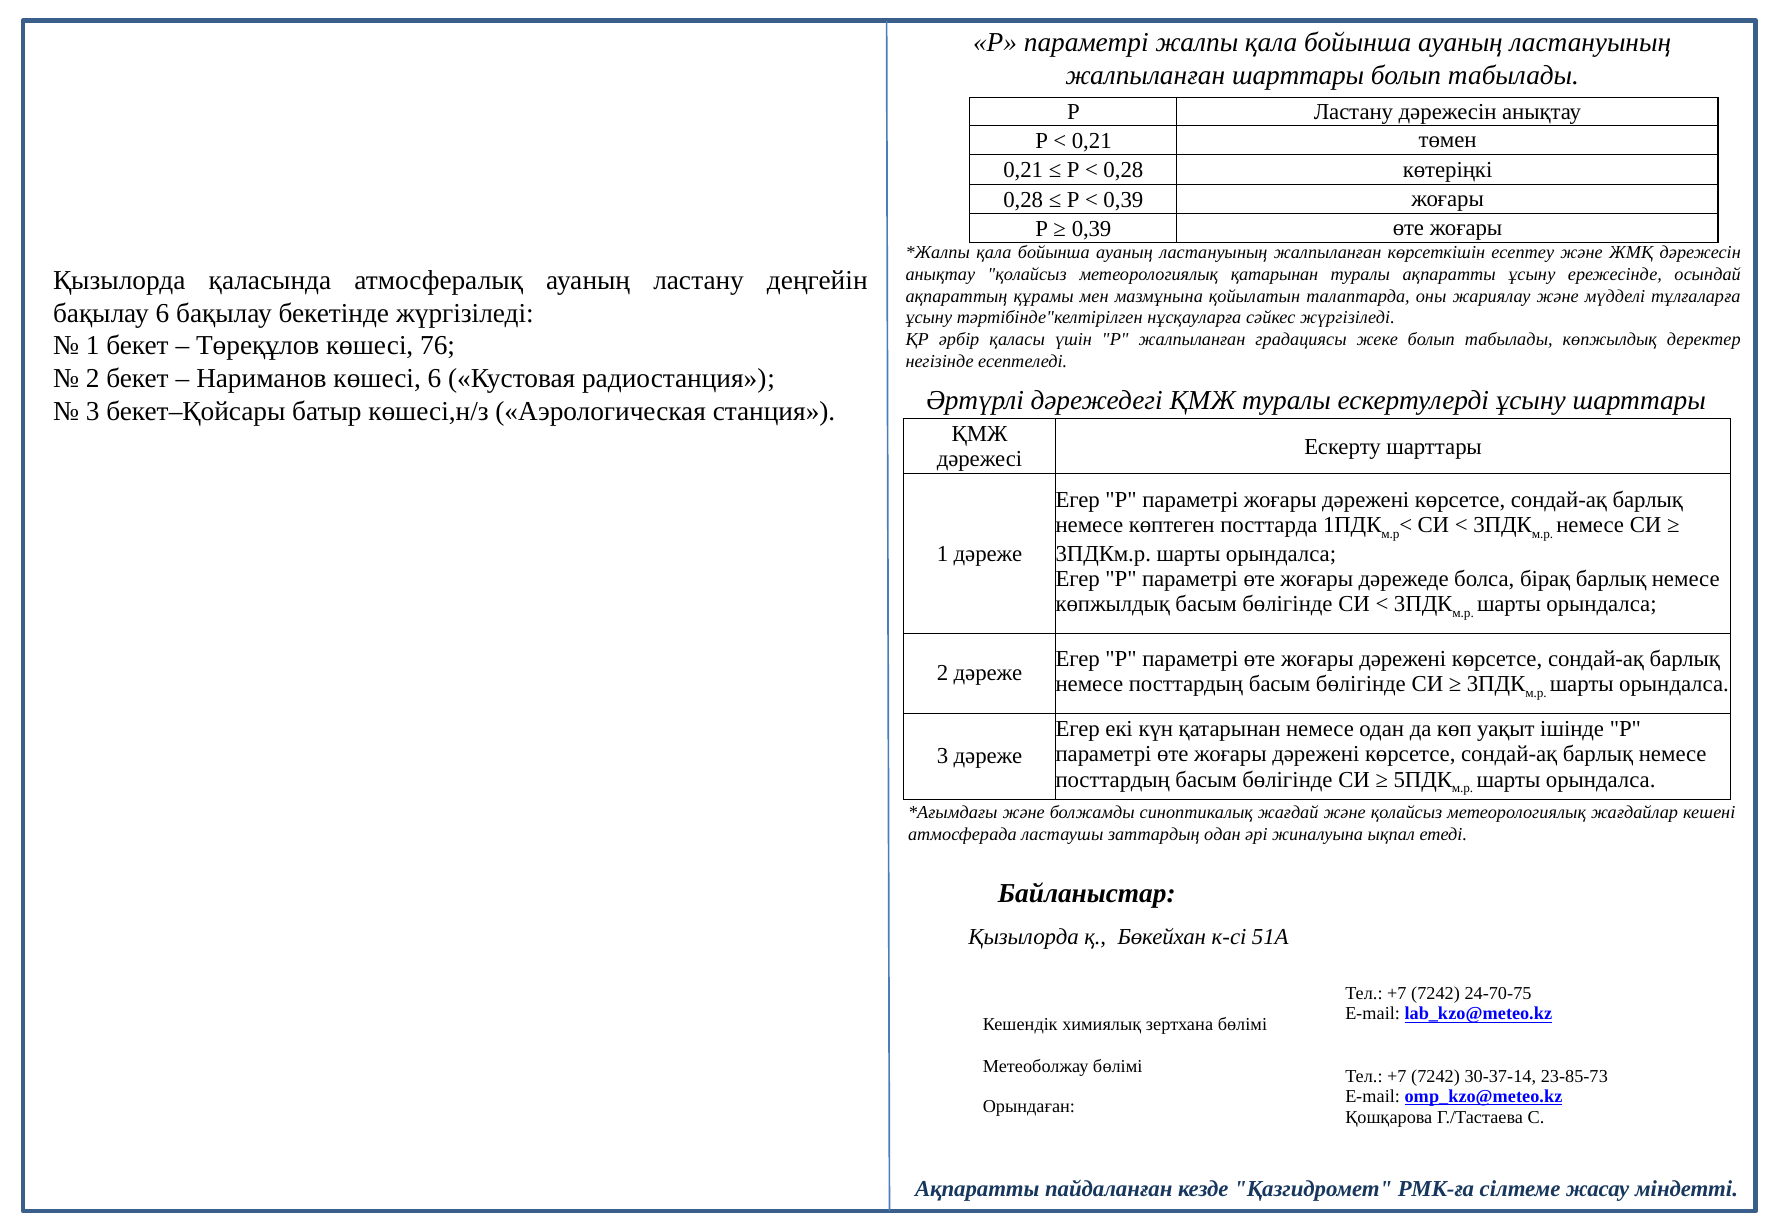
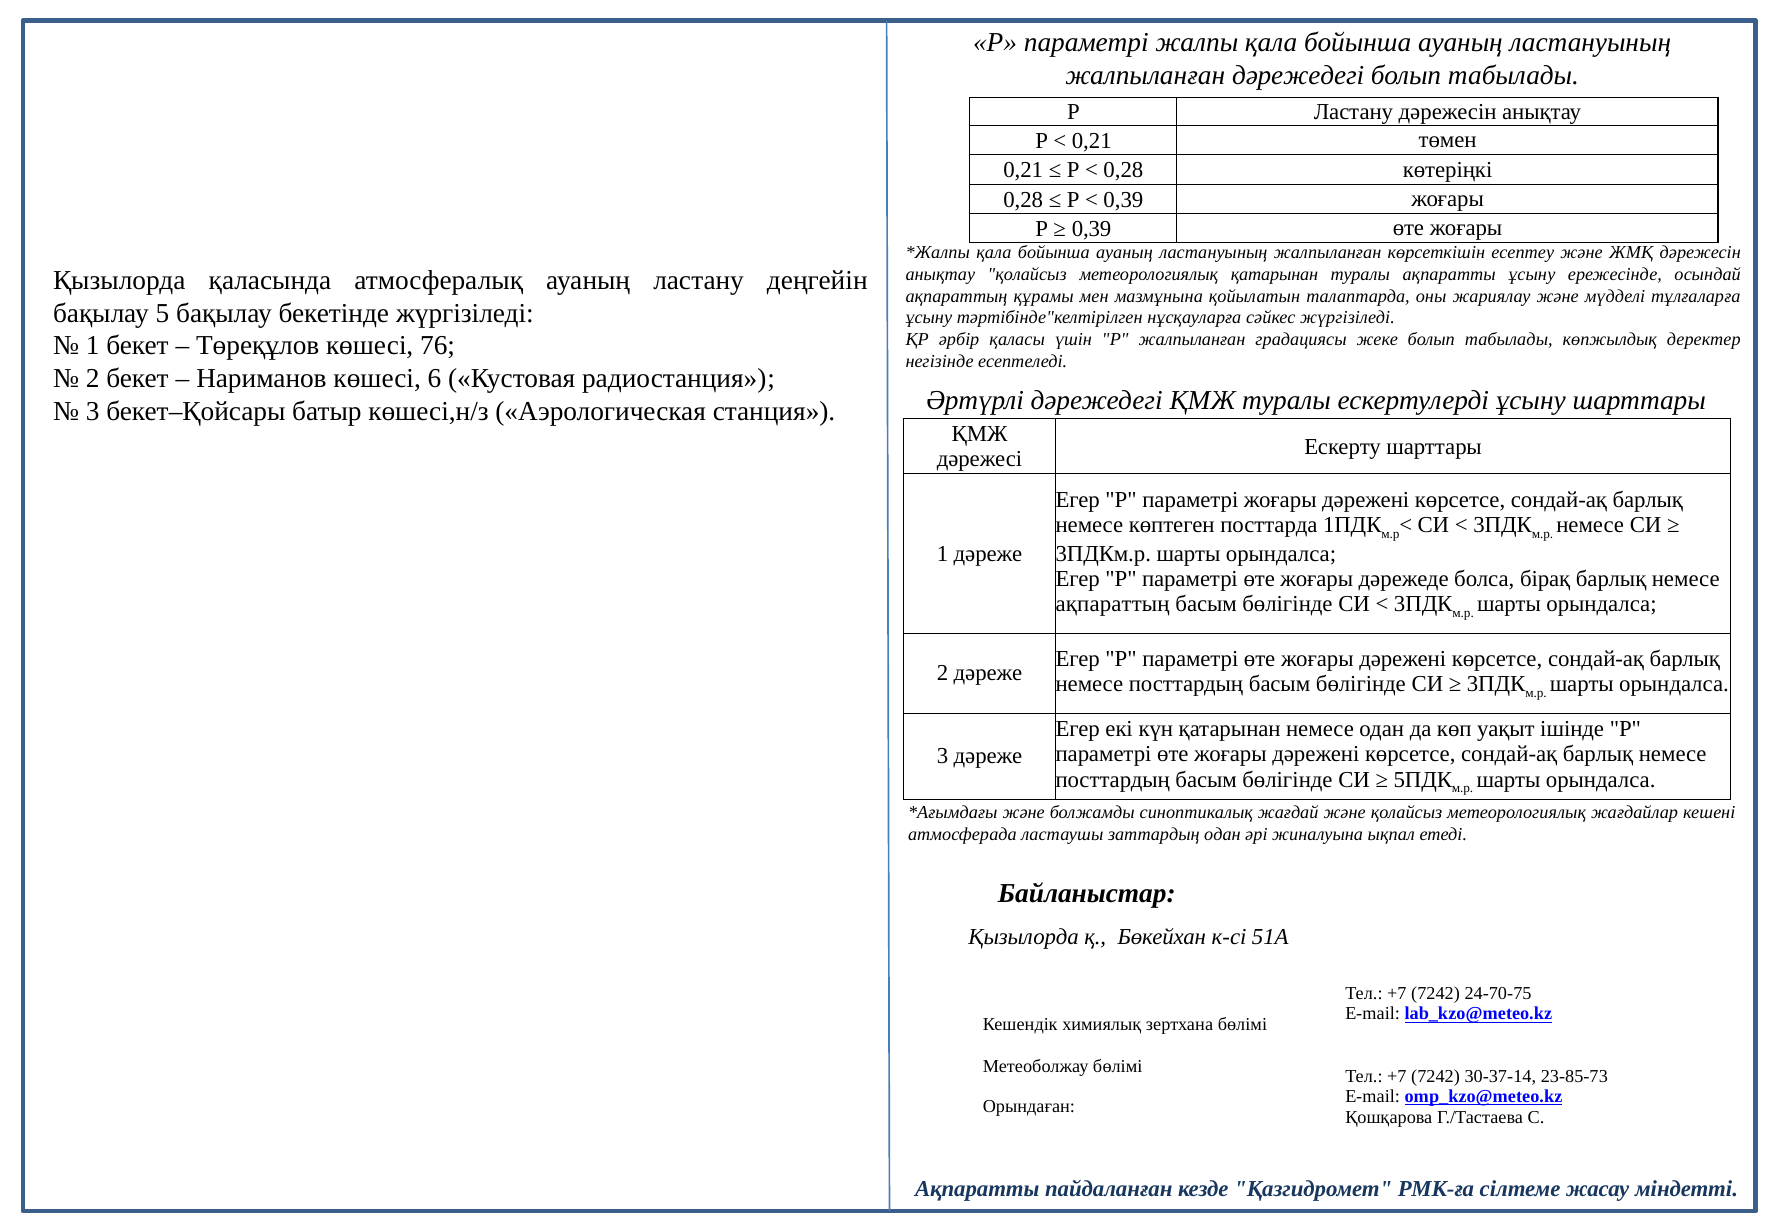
жалпыланған шарттары: шарттары -> дәрежедегі (1298, 76)
бақылау 6: 6 -> 5 (162, 313)
көпжылдық: көпжылдық -> ақпараттың (1113, 604)
